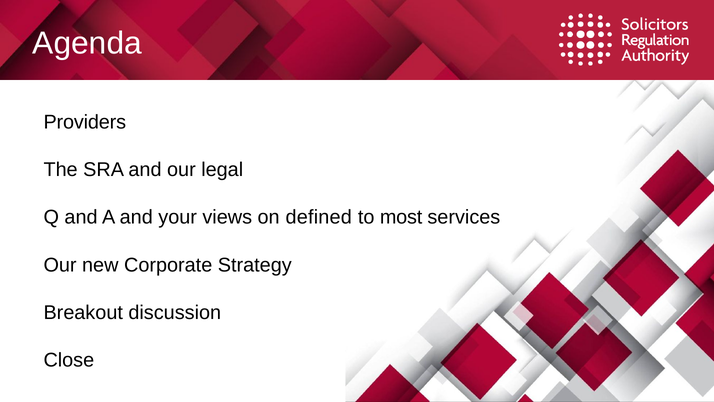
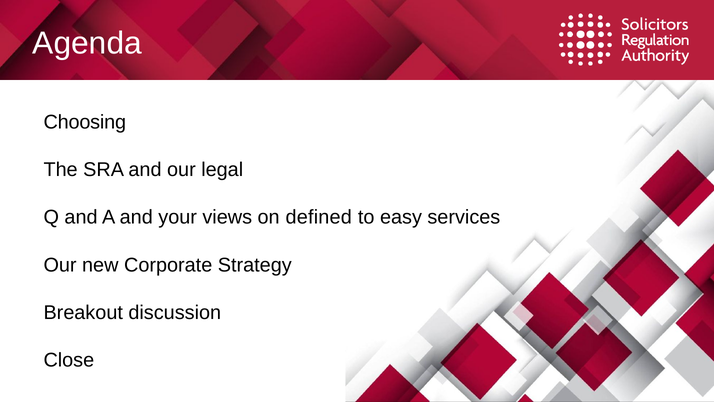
Providers: Providers -> Choosing (85, 122)
most: most -> easy (401, 217)
